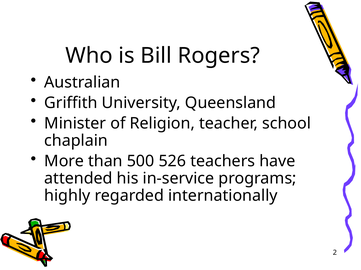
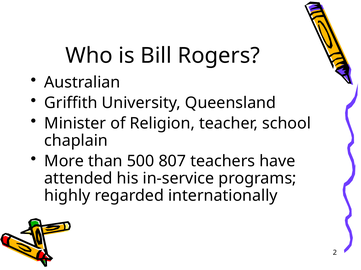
526: 526 -> 807 (172, 162)
